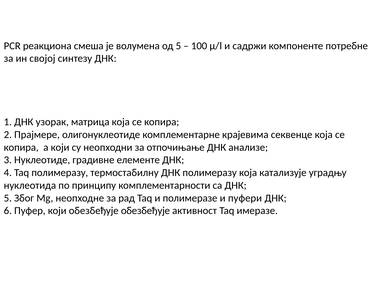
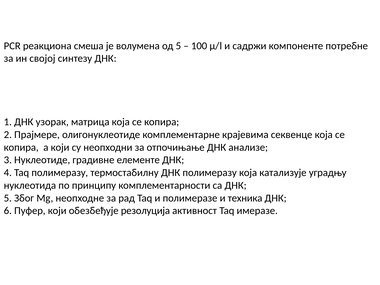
пуфери: пуфери -> техника (245, 198)
обезбеђује обезбеђује: обезбеђује -> резолуција (145, 211)
